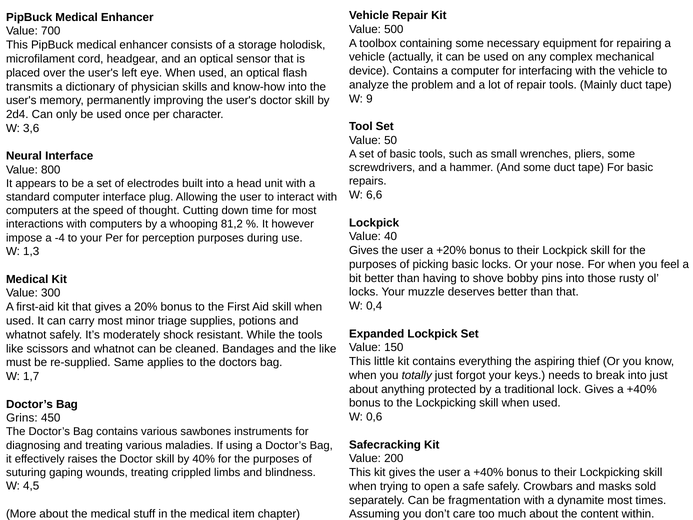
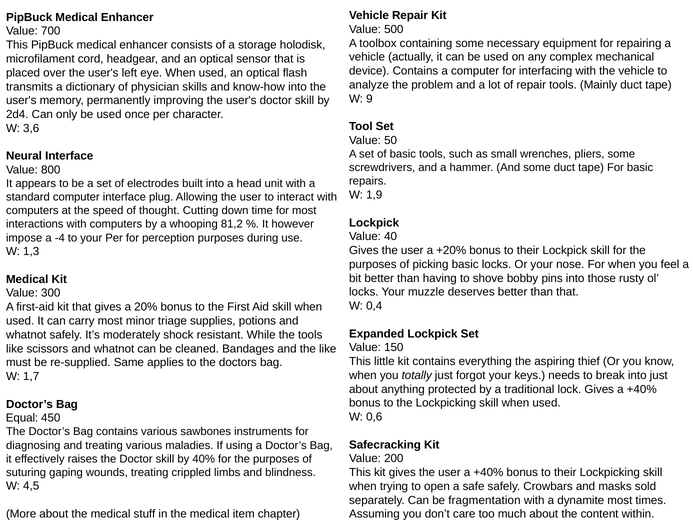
6,6: 6,6 -> 1,9 (374, 195)
Grins: Grins -> Equal (22, 418)
